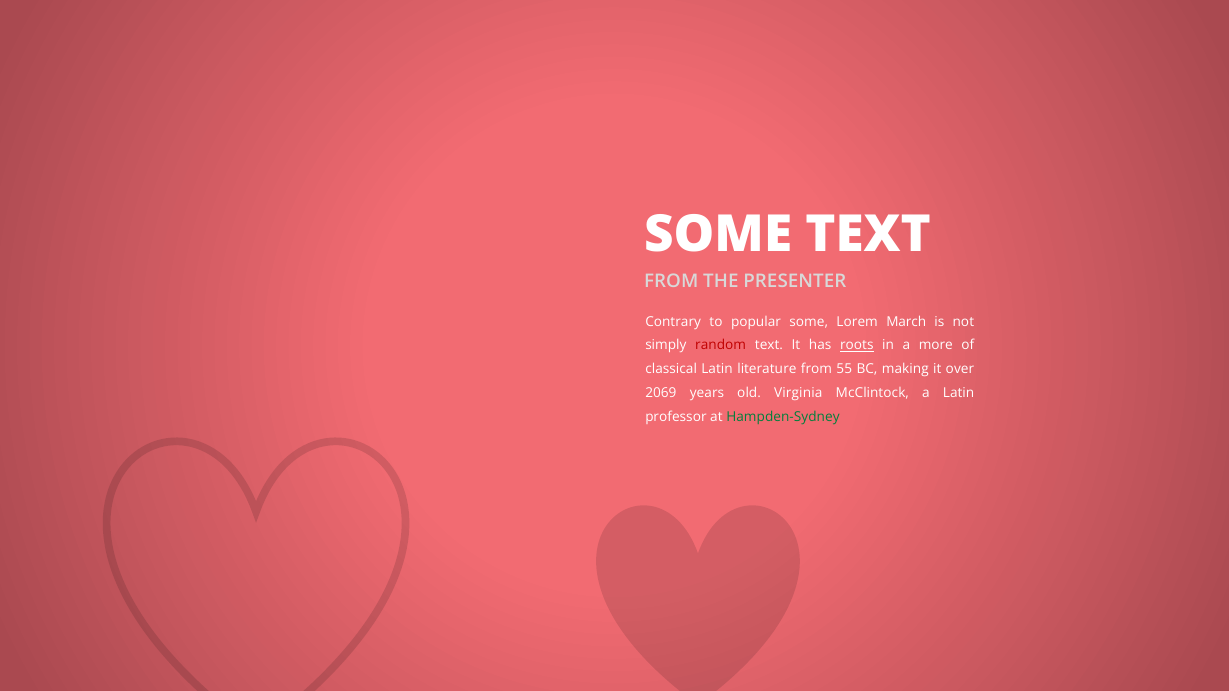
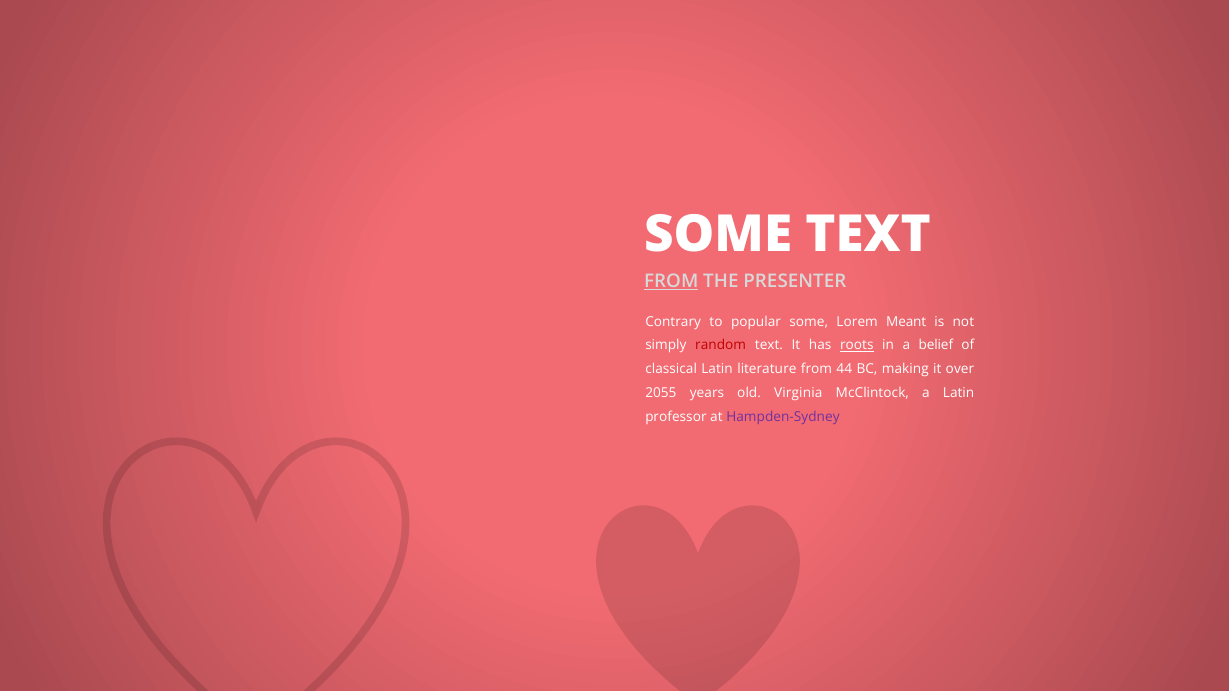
FROM underline: none -> present (671, 282)
March: March -> Meant (906, 322)
more: more -> belief (936, 346)
55: 55 -> 44 (844, 369)
2069: 2069 -> 2055 (661, 393)
Hampden-Sydney colour: green -> purple (783, 417)
